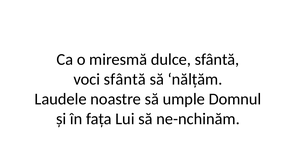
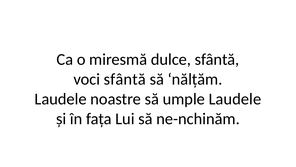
umple Domnul: Domnul -> Laudele (235, 99)
